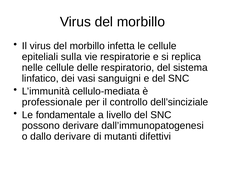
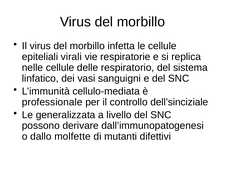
sulla: sulla -> virali (71, 57)
fondamentale: fondamentale -> generalizzata (66, 115)
dallo derivare: derivare -> molfette (72, 136)
